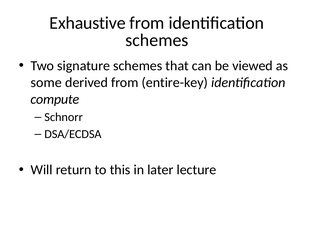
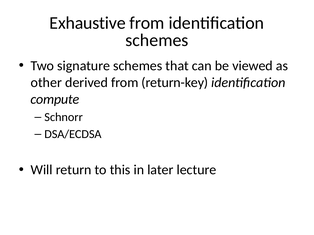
some: some -> other (46, 83)
entire-key: entire-key -> return-key (175, 83)
